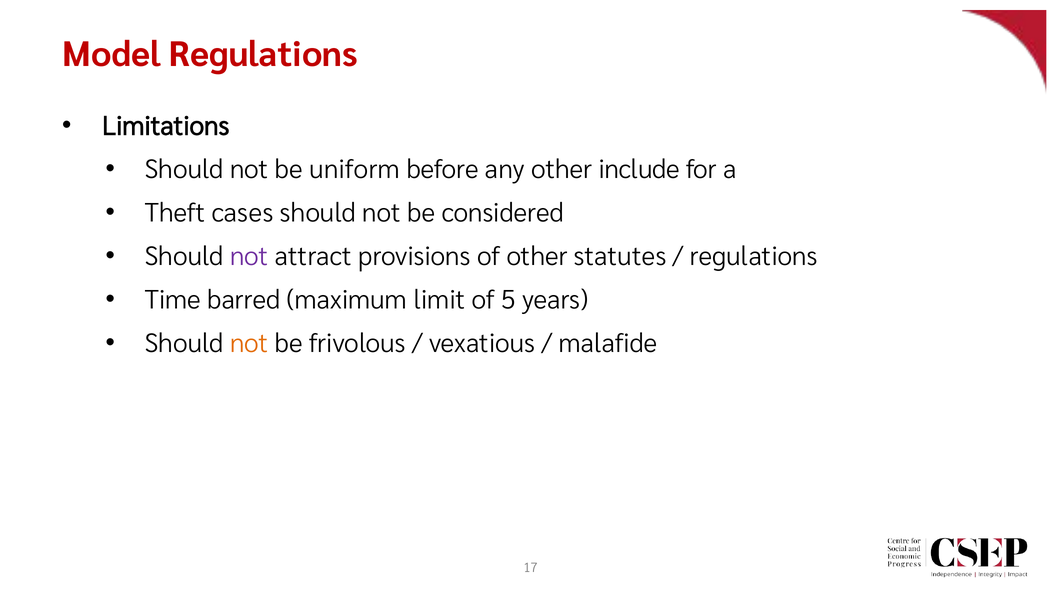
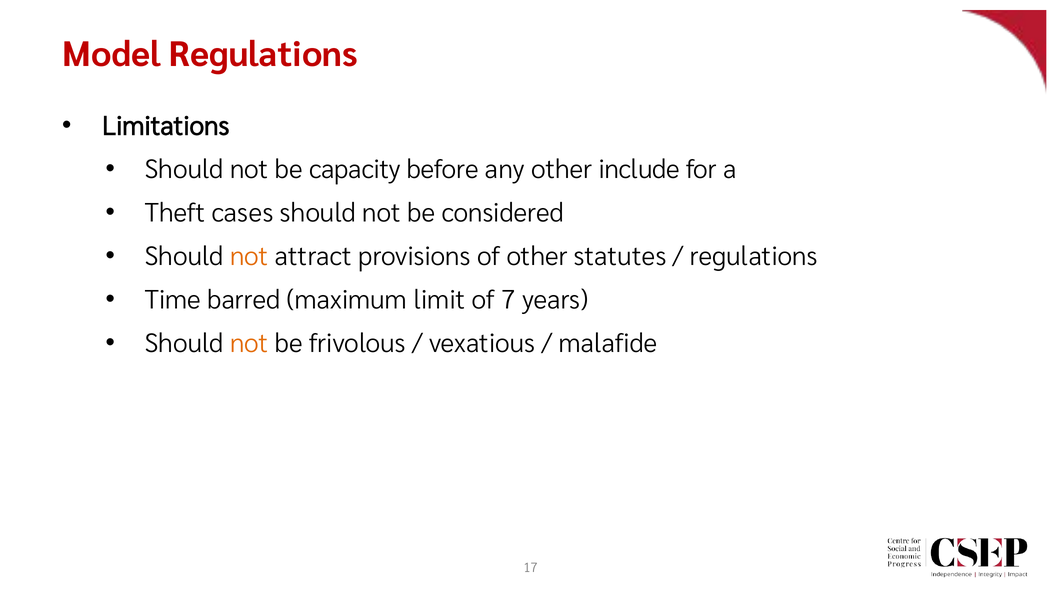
uniform: uniform -> capacity (355, 169)
not colour: purple -> orange (249, 256)
5: 5 -> 7 (508, 300)
